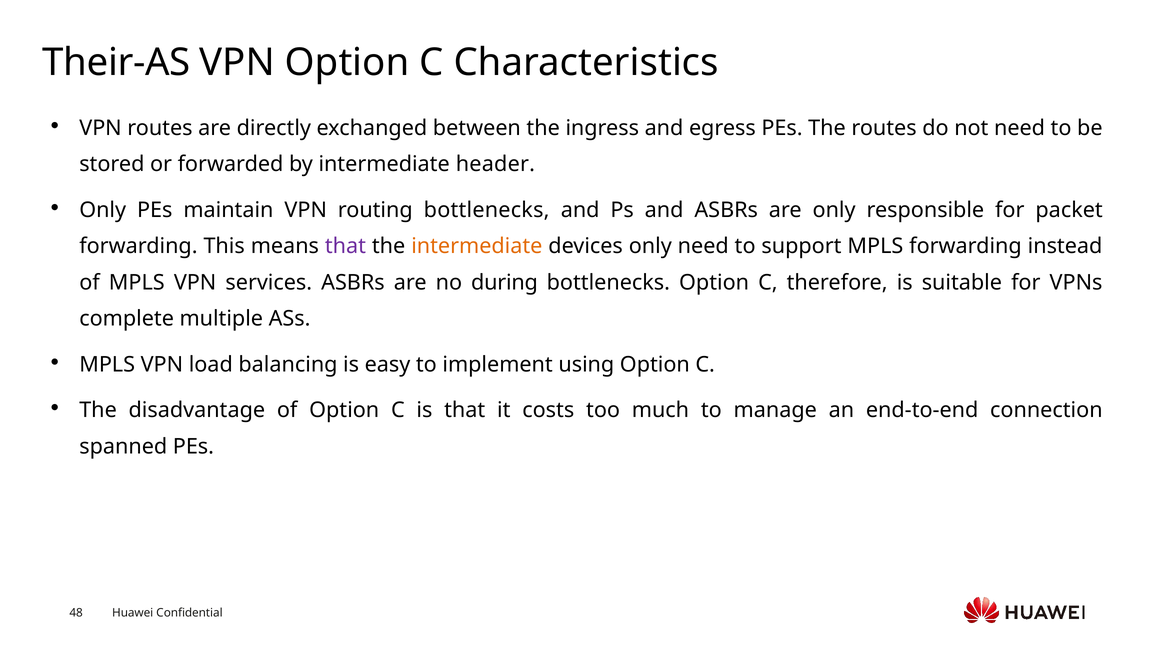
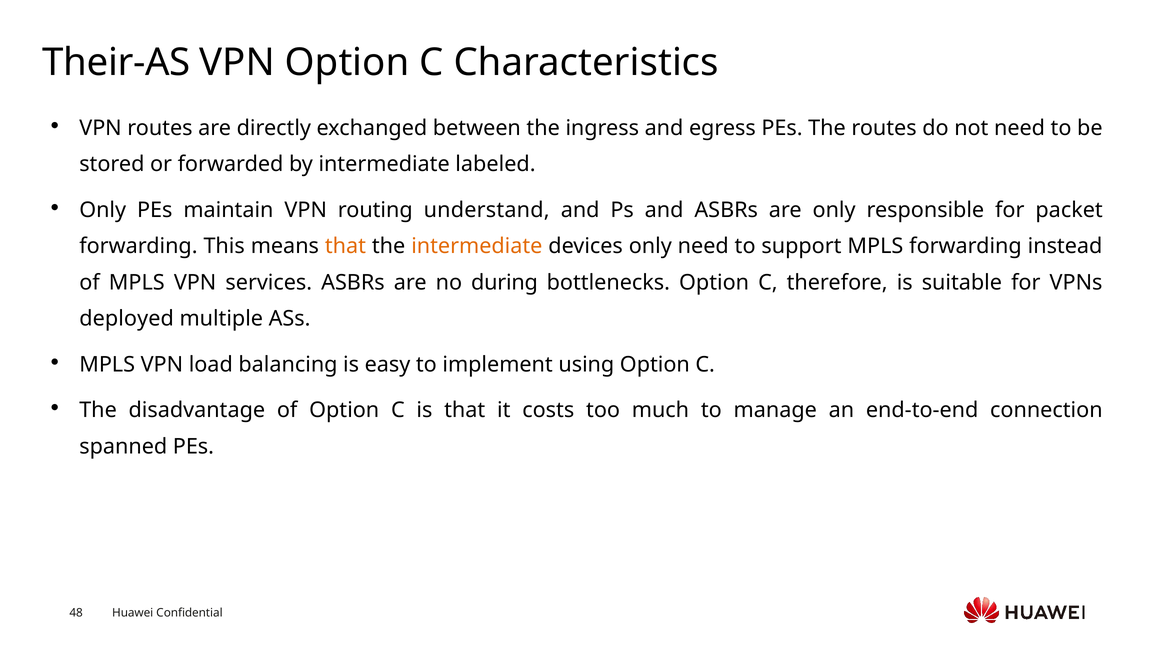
header: header -> labeled (495, 164)
routing bottlenecks: bottlenecks -> understand (487, 210)
that colour: purple -> orange (345, 247)
complete: complete -> deployed (127, 319)
